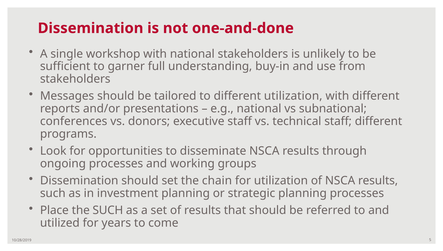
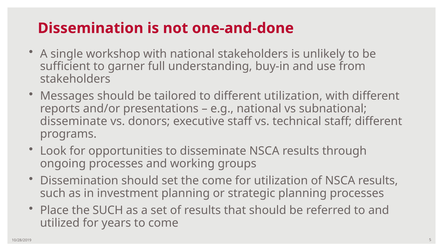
conferences: conferences -> disseminate (74, 121)
the chain: chain -> come (217, 181)
